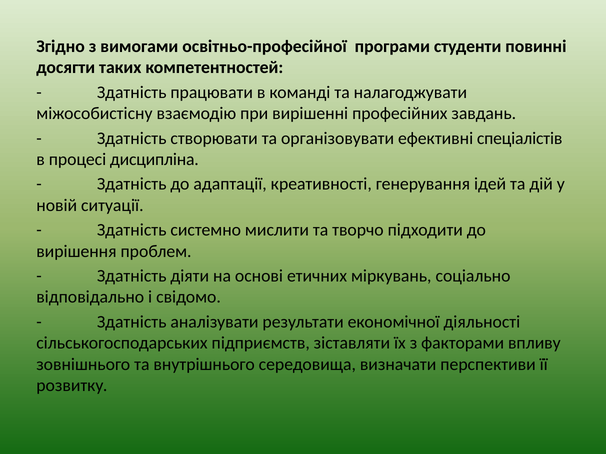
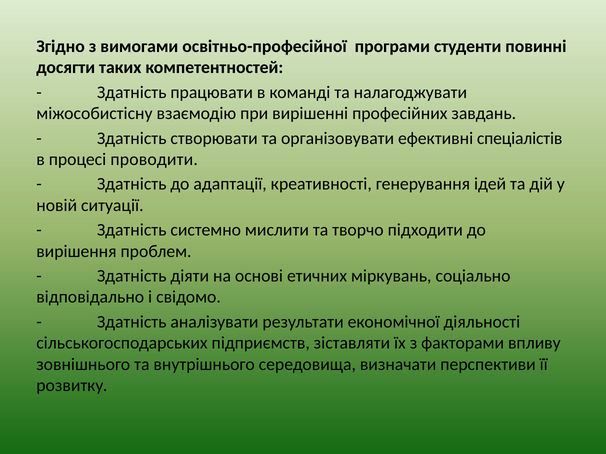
дисципліна: дисципліна -> проводити (154, 160)
